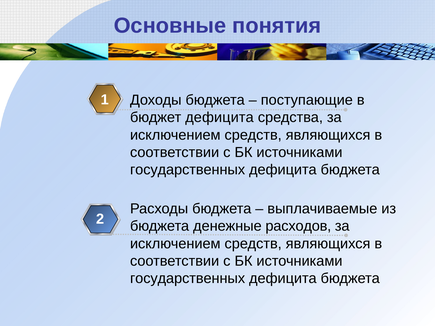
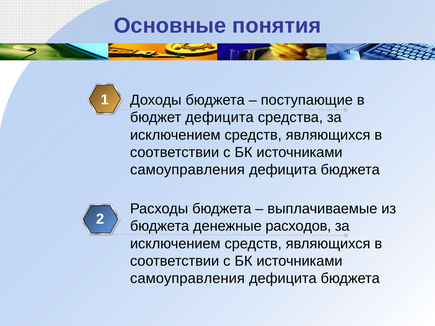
государственных: государственных -> самоуправления (187, 170)
государственных: государственных -> самоуправления (187, 279)
